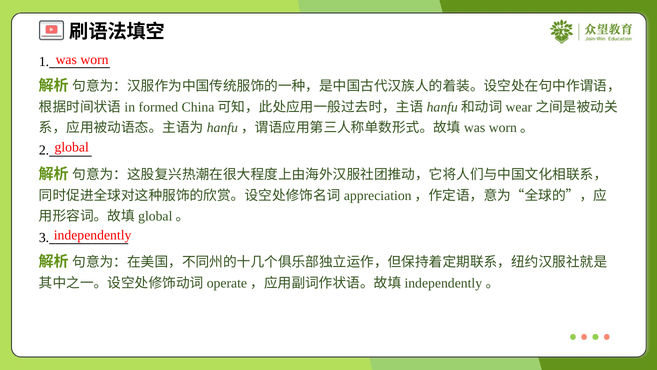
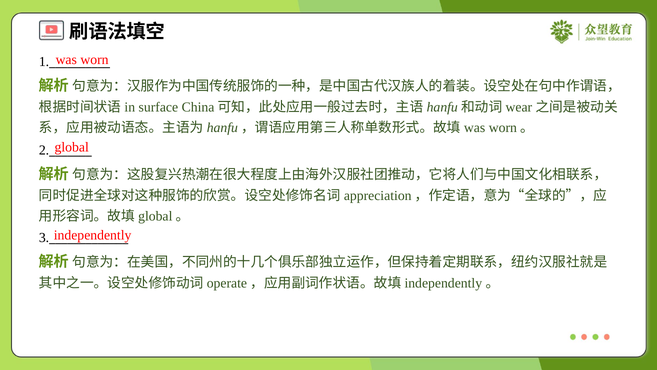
formed: formed -> surface (158, 107)
